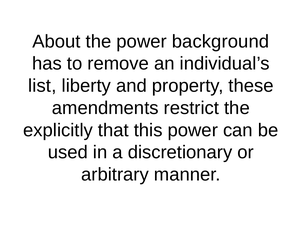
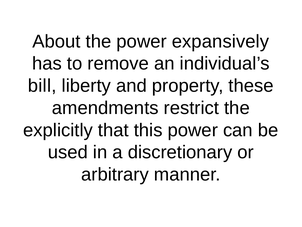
background: background -> expansively (220, 41)
list: list -> bill (42, 86)
